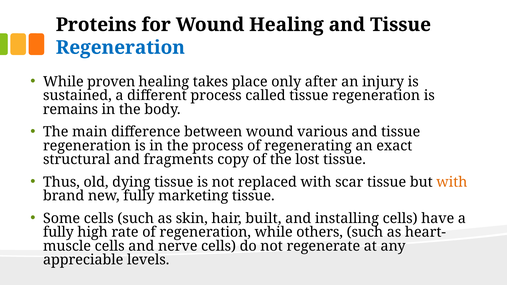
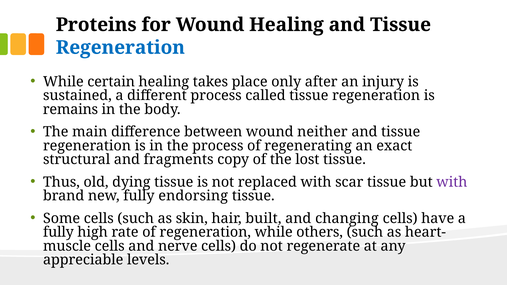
proven: proven -> certain (111, 82)
various: various -> neither (322, 132)
with colour: orange -> purple (452, 182)
marketing: marketing -> endorsing (193, 196)
installing: installing -> changing (347, 219)
